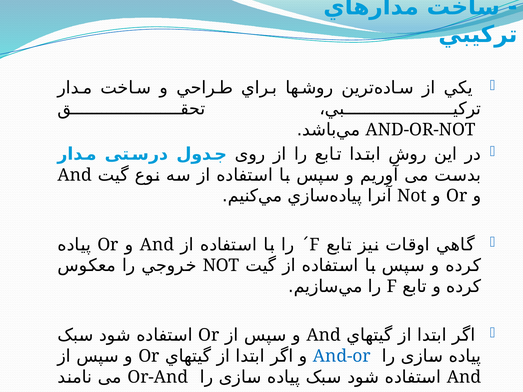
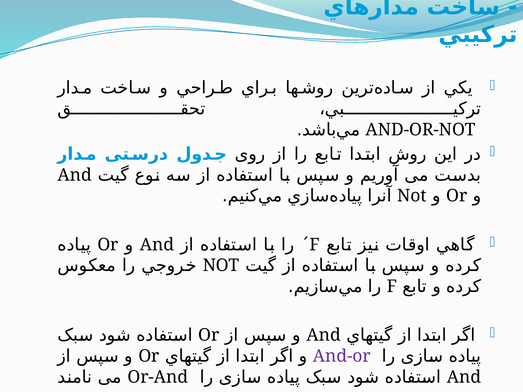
And-or colour: blue -> purple (342, 356)
